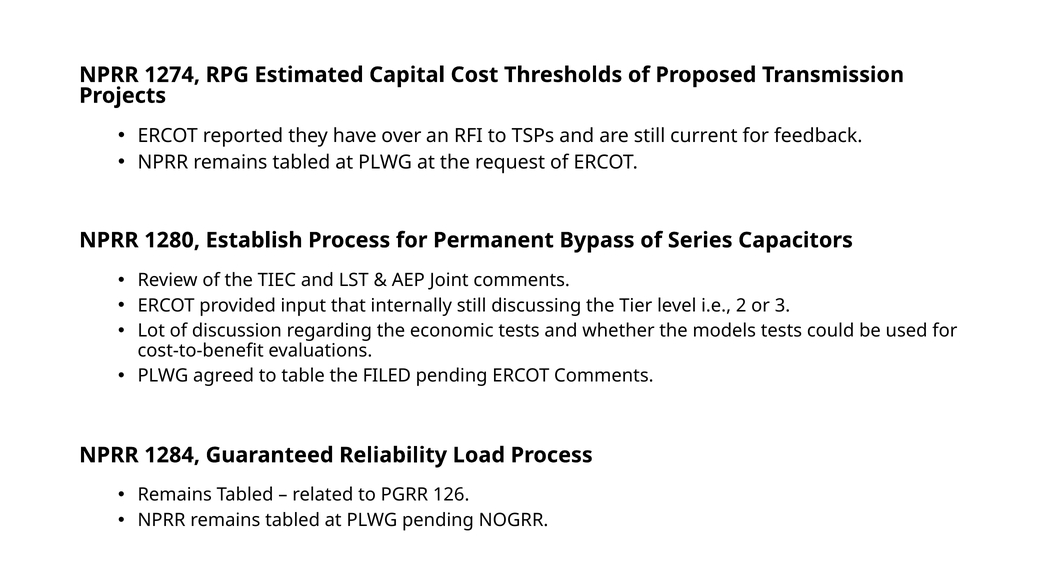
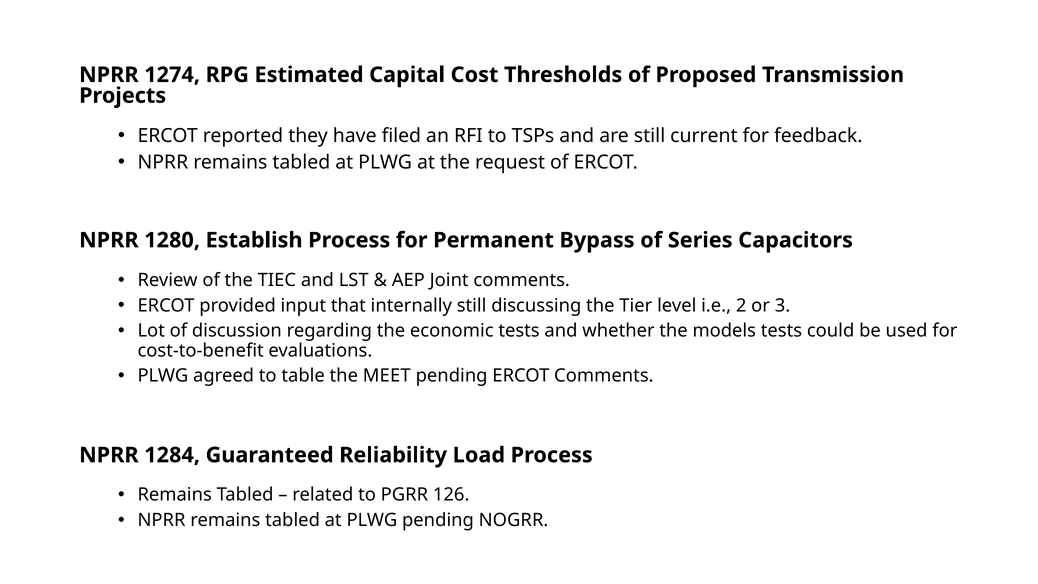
over: over -> filed (401, 136)
FILED: FILED -> MEET (387, 376)
